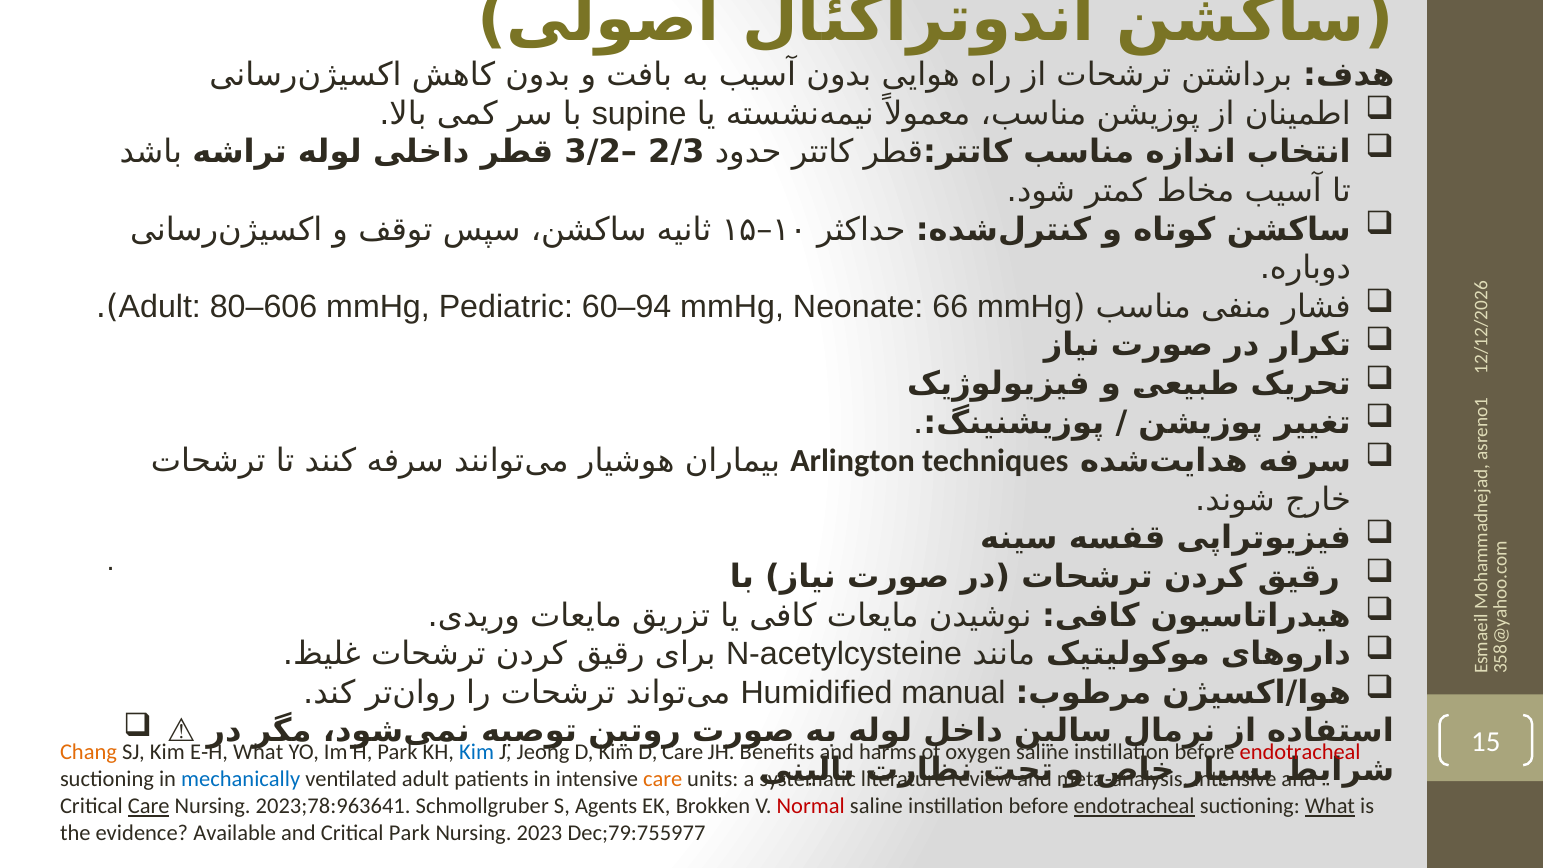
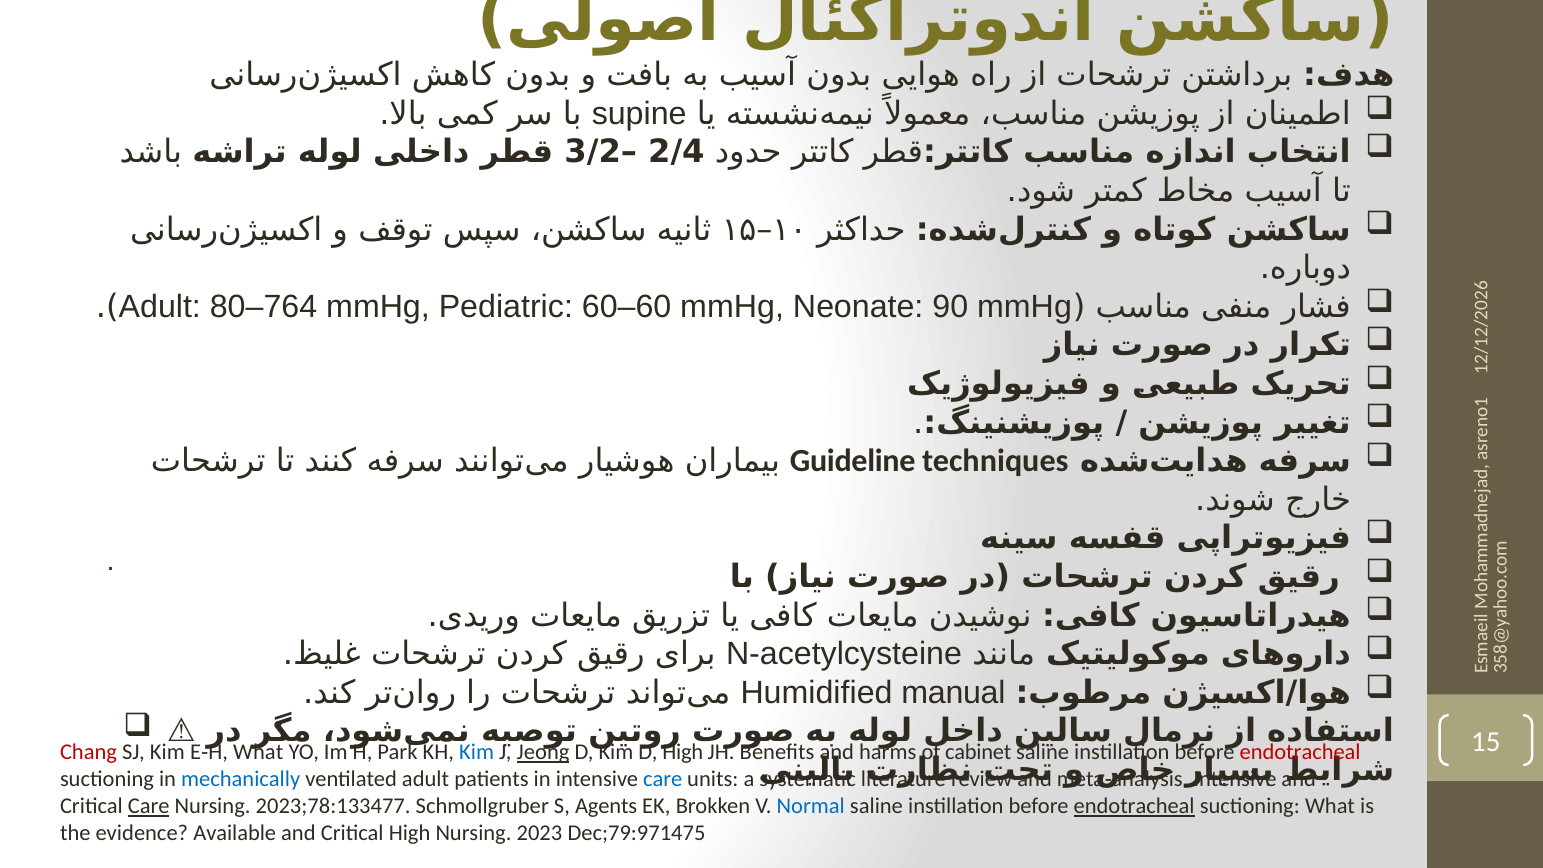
2/3: 2/3 -> 2/4 (676, 152)
80–606: 80–606 -> 80–764 (264, 307)
60–94: 60–94 -> 60–60 (627, 307)
66: 66 -> 90 (950, 307)
Arlington: Arlington -> Guideline (853, 461)
Chang colour: orange -> red (88, 752)
Jeong underline: none -> present (543, 752)
D Care: Care -> High (683, 752)
oxygen: oxygen -> cabinet (978, 752)
care colour: orange -> blue (663, 779)
2023;78:963641: 2023;78:963641 -> 2023;78:133477 (333, 806)
Normal colour: red -> blue (811, 806)
What underline: present -> none (1330, 806)
Critical Park: Park -> High (410, 833)
Dec;79:755977: Dec;79:755977 -> Dec;79:971475 (636, 833)
